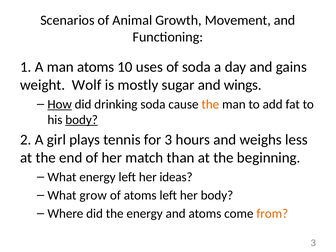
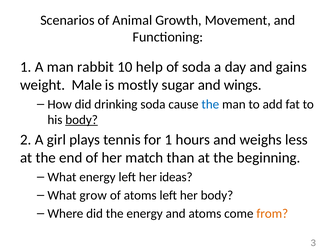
man atoms: atoms -> rabbit (96, 67)
uses: uses -> help (149, 67)
Wolf: Wolf -> Male (87, 85)
How underline: present -> none (60, 104)
the colour: orange -> blue (210, 104)
for 3: 3 -> 1 (168, 140)
